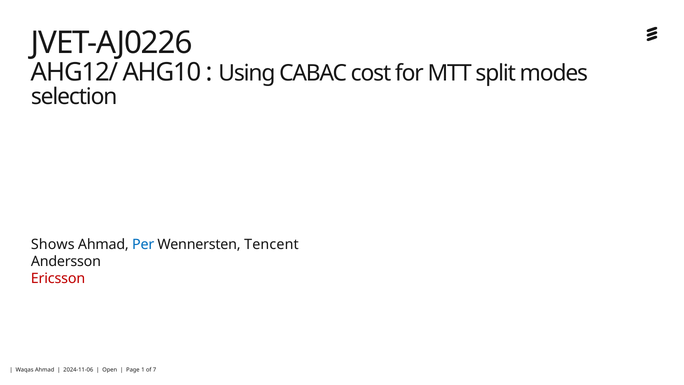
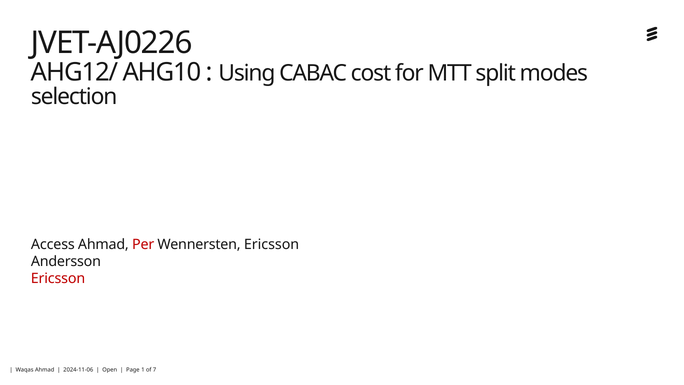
Shows: Shows -> Access (53, 244)
Per colour: blue -> red (143, 244)
Wennersten Tencent: Tencent -> Ericsson (272, 244)
